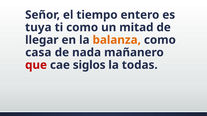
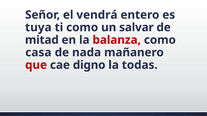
tiempo: tiempo -> vendrá (97, 15)
mitad: mitad -> salvar (136, 28)
llegar: llegar -> mitad (42, 40)
balanza colour: orange -> red (117, 40)
siglos: siglos -> digno (89, 65)
